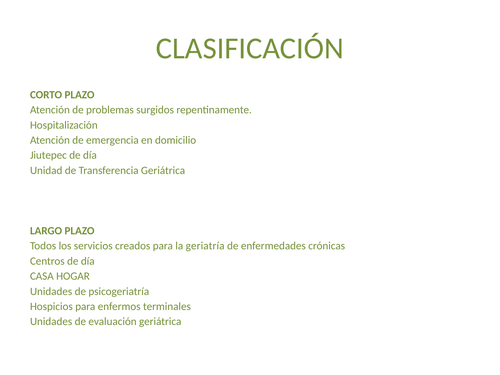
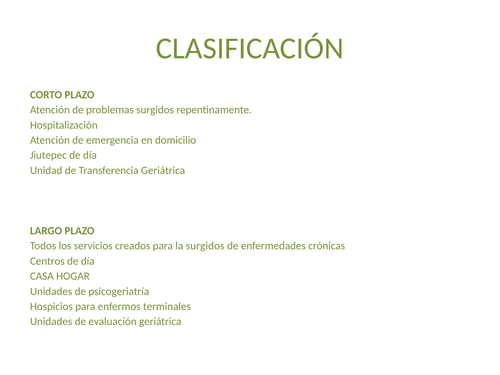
la geriatría: geriatría -> surgidos (205, 246)
